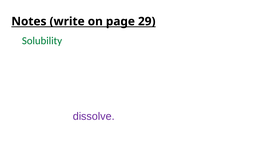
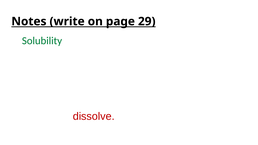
dissolve colour: purple -> red (94, 116)
